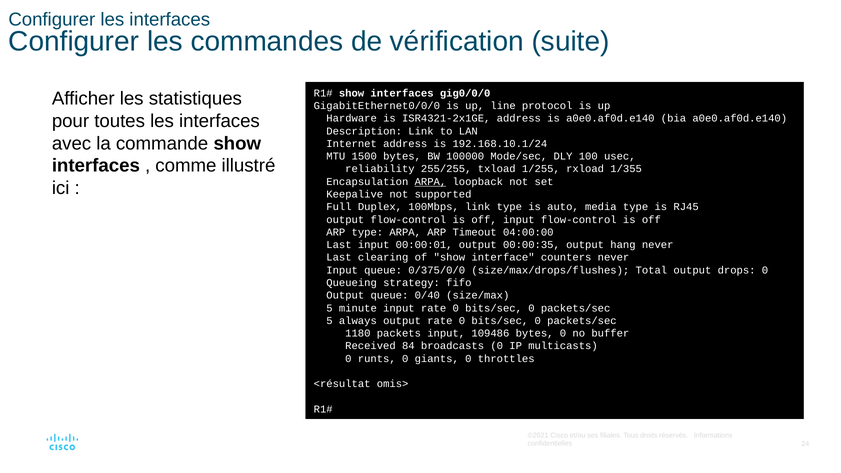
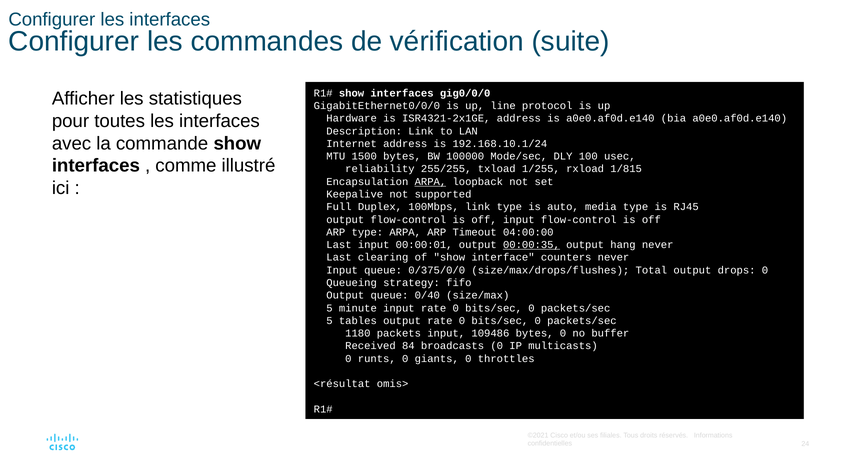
1/355: 1/355 -> 1/815 (626, 169)
00:00:35 underline: none -> present (531, 245)
always: always -> tables (358, 321)
